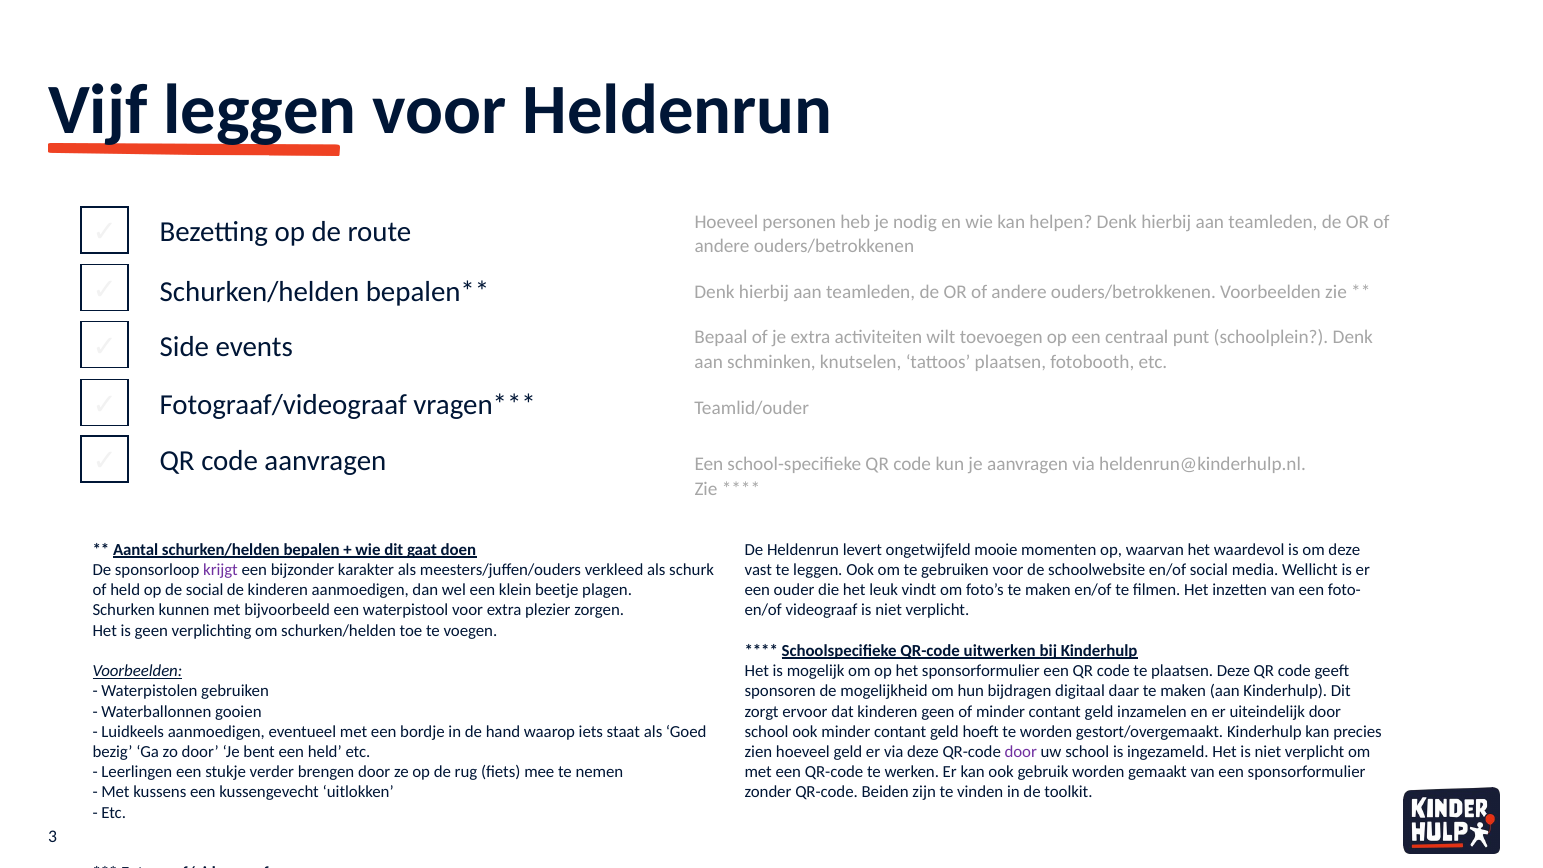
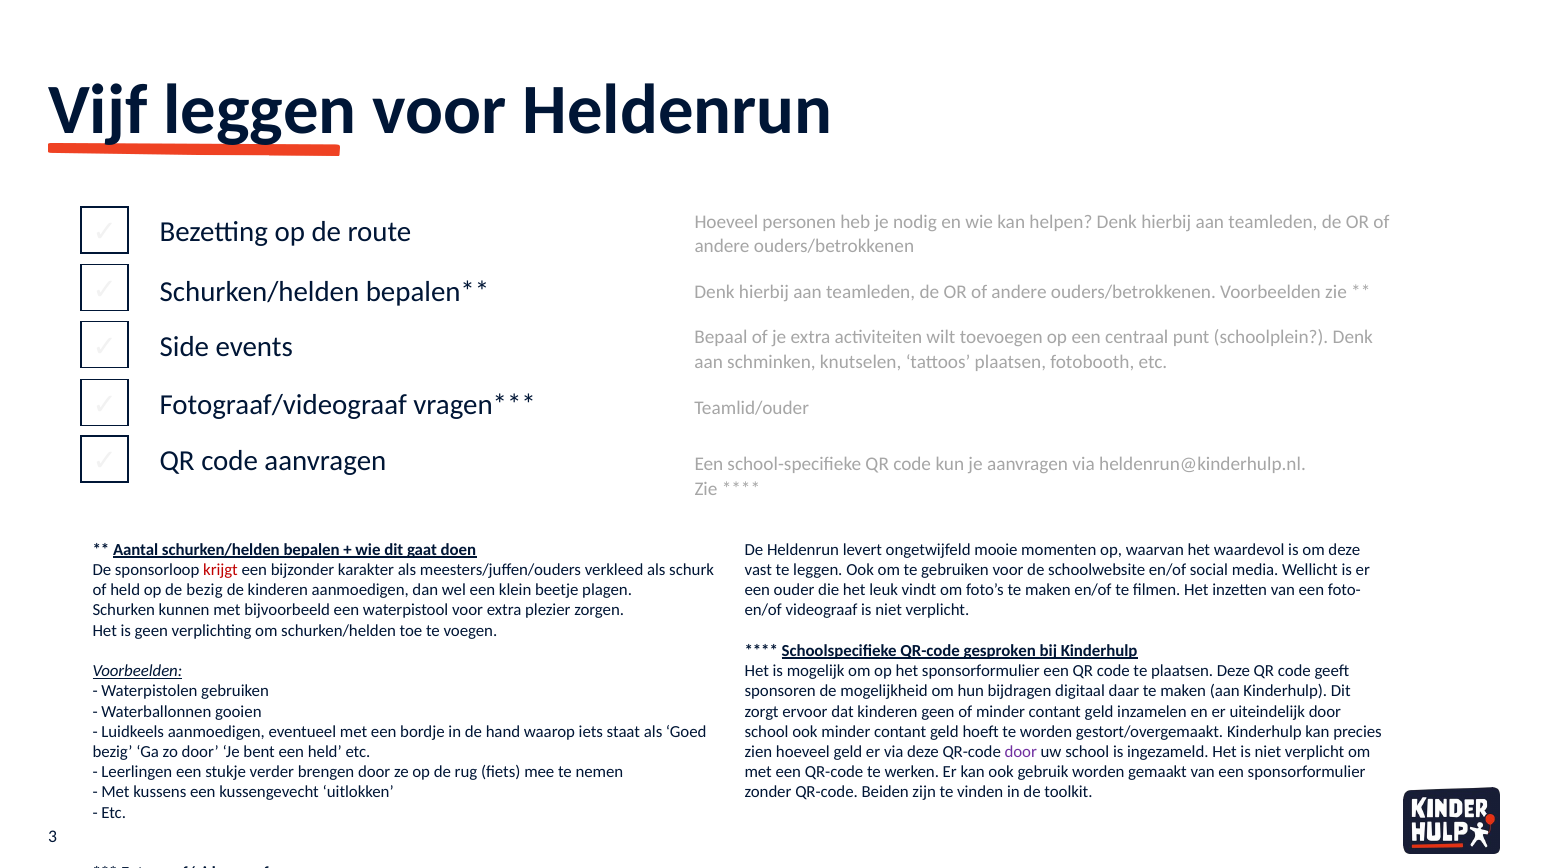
krijgt colour: purple -> red (221, 570)
de social: social -> bezig (205, 590)
uitwerken: uitwerken -> gesproken (1000, 651)
